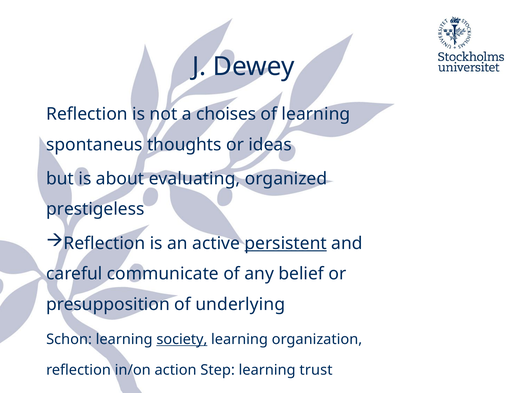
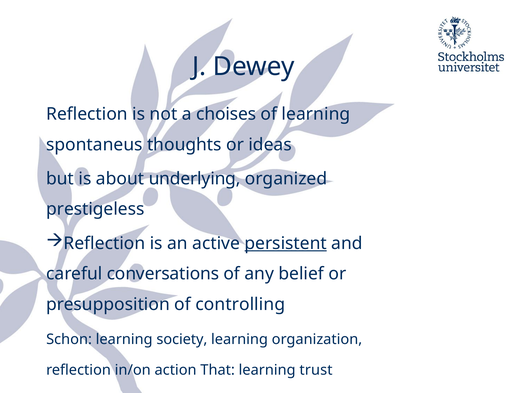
evaluating: evaluating -> underlying (195, 179)
communicate: communicate -> conversations (163, 274)
underlying: underlying -> controlling (240, 304)
society underline: present -> none (182, 339)
Step: Step -> That (218, 370)
